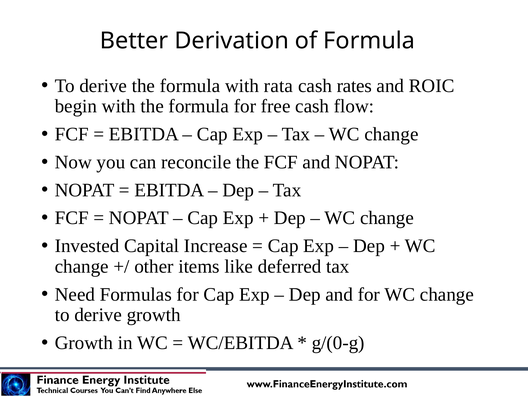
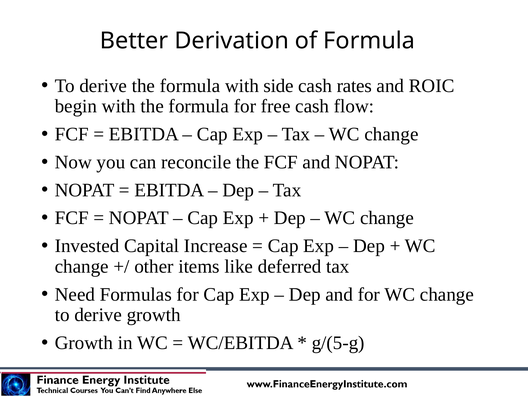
rata: rata -> side (279, 86)
g/(0-g: g/(0-g -> g/(5-g (338, 343)
